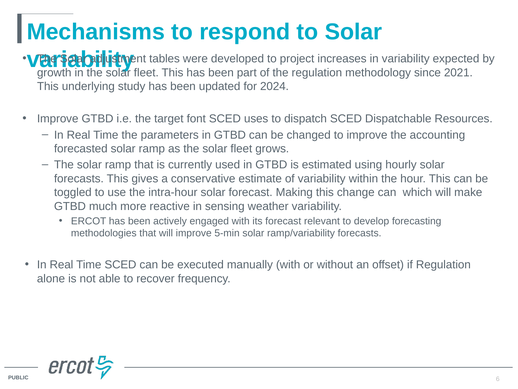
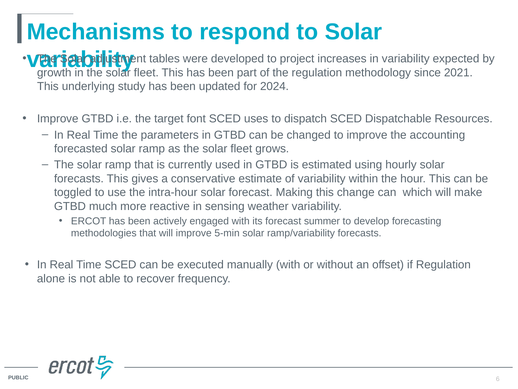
relevant: relevant -> summer (322, 221)
